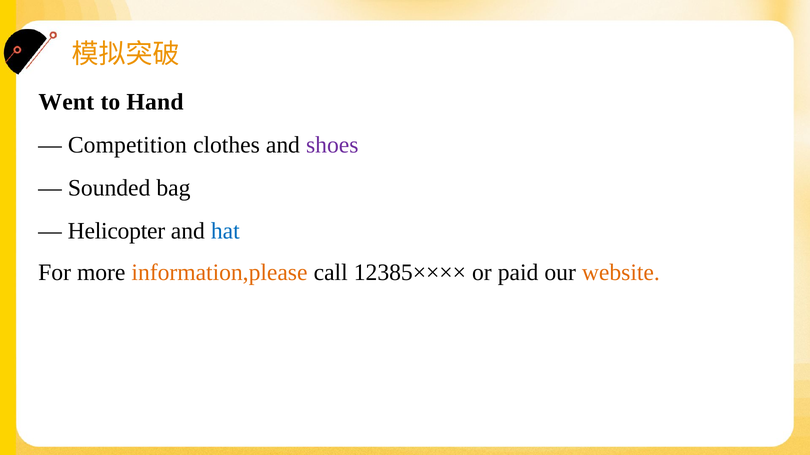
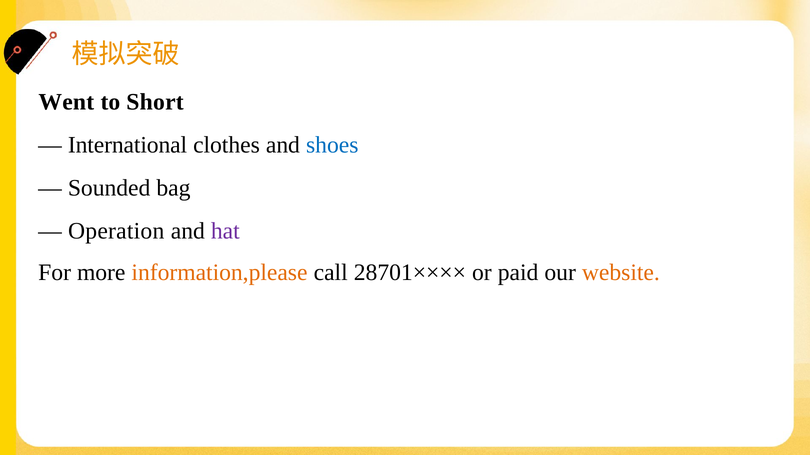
Hand: Hand -> Short (155, 102)
Competition: Competition -> International (128, 145)
shoes colour: purple -> blue (332, 145)
Helicopter: Helicopter -> Operation (116, 231)
hat colour: blue -> purple (225, 231)
12385××××: 12385×××× -> 28701×××× (410, 273)
